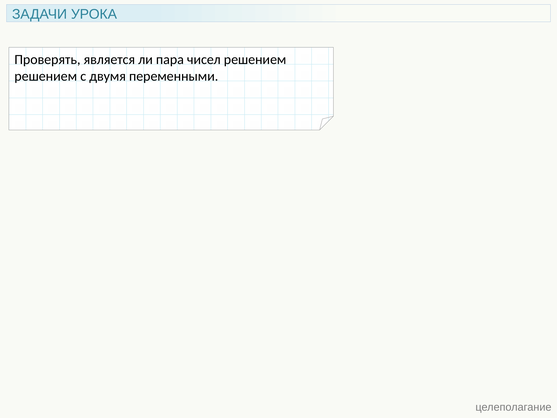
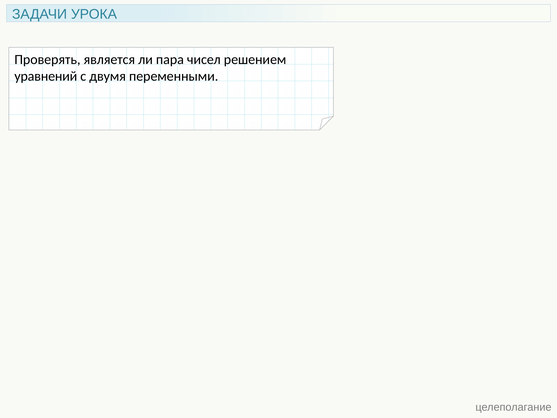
решением: решением -> уравнений (46, 76)
